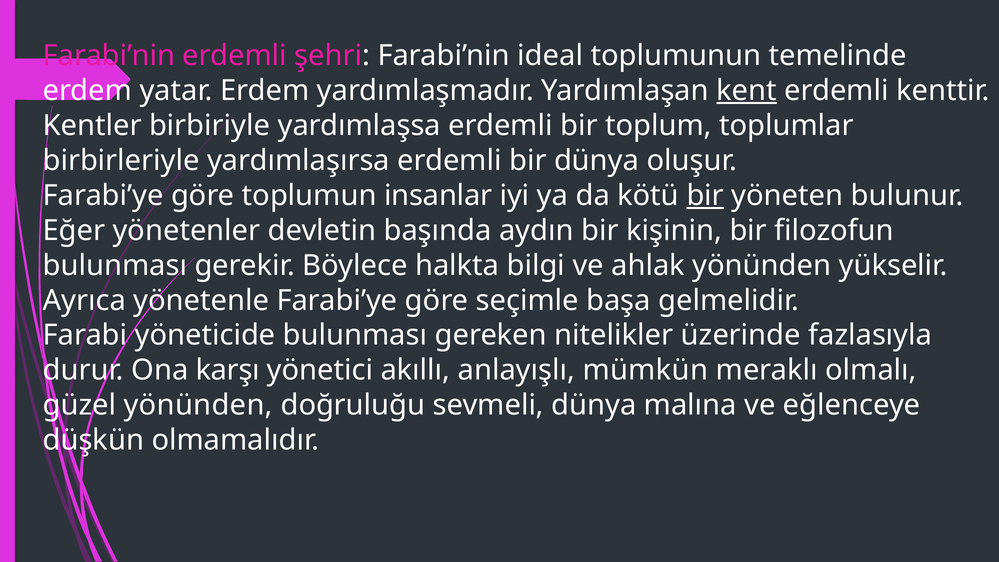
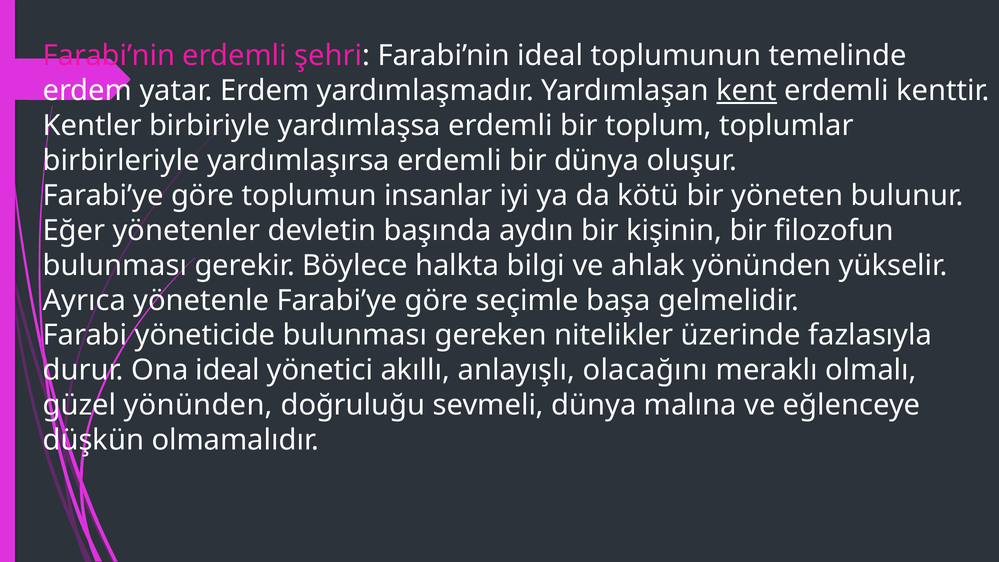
bir underline: present -> none (705, 195)
Ona karşı: karşı -> ideal (228, 370)
mümkün: mümkün -> olacağını (645, 370)
